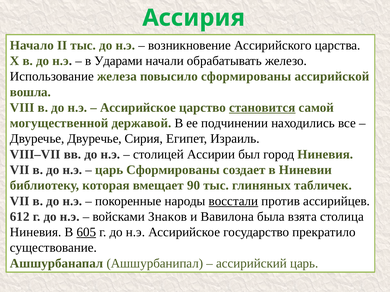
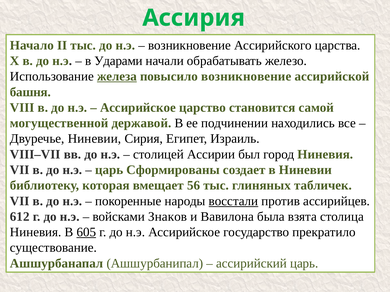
железа underline: none -> present (117, 77)
повысило сформированы: сформированы -> возникновение (246, 77)
вошла: вошла -> башня (30, 92)
становится underline: present -> none (262, 108)
Двуречье Двуречье: Двуречье -> Ниневии (94, 139)
90: 90 -> 56 (194, 186)
